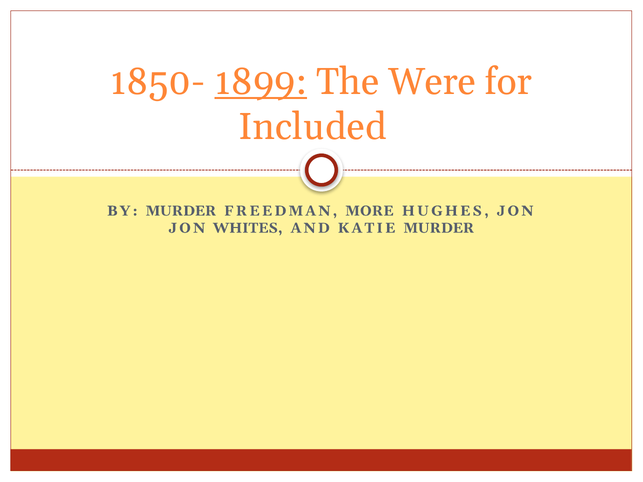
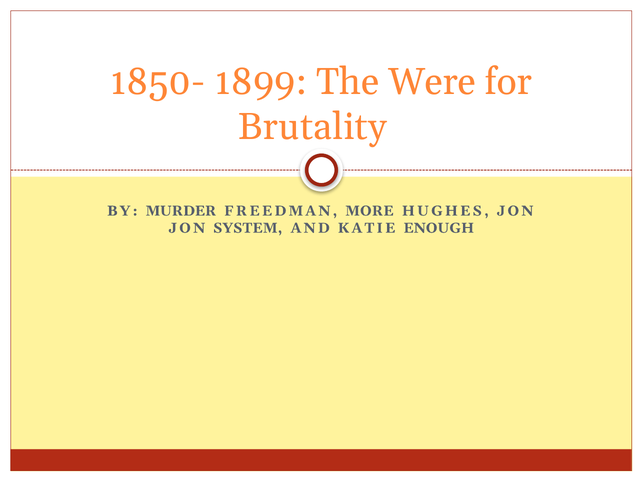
1899 underline: present -> none (261, 82)
Included: Included -> Brutality (312, 127)
WHITES: WHITES -> SYSTEM (248, 228)
KATIE MURDER: MURDER -> ENOUGH (439, 228)
